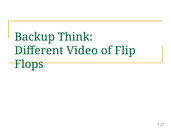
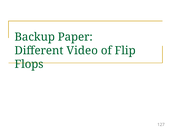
Think: Think -> Paper (75, 37)
